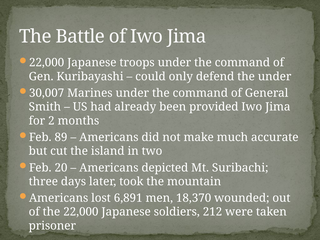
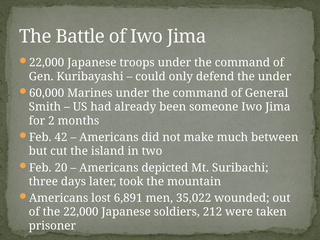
30,007: 30,007 -> 60,000 (47, 93)
provided: provided -> someone (214, 107)
89: 89 -> 42 (61, 137)
accurate: accurate -> between (275, 137)
18,370: 18,370 -> 35,022 (194, 198)
